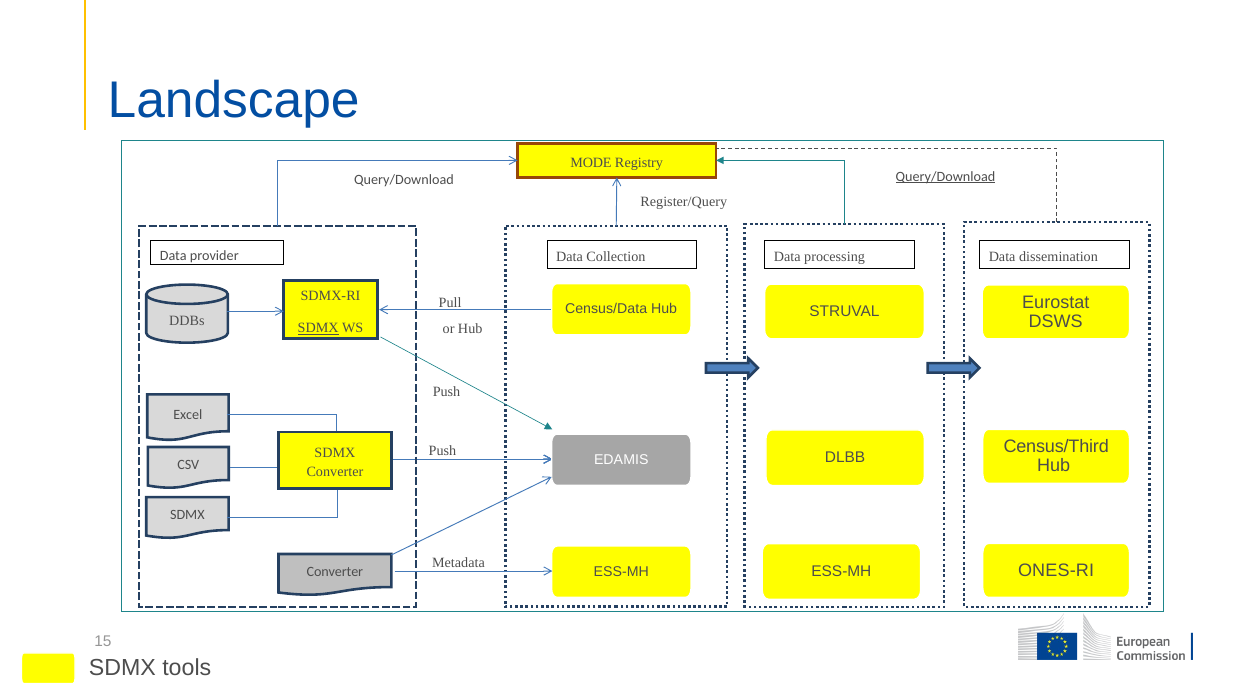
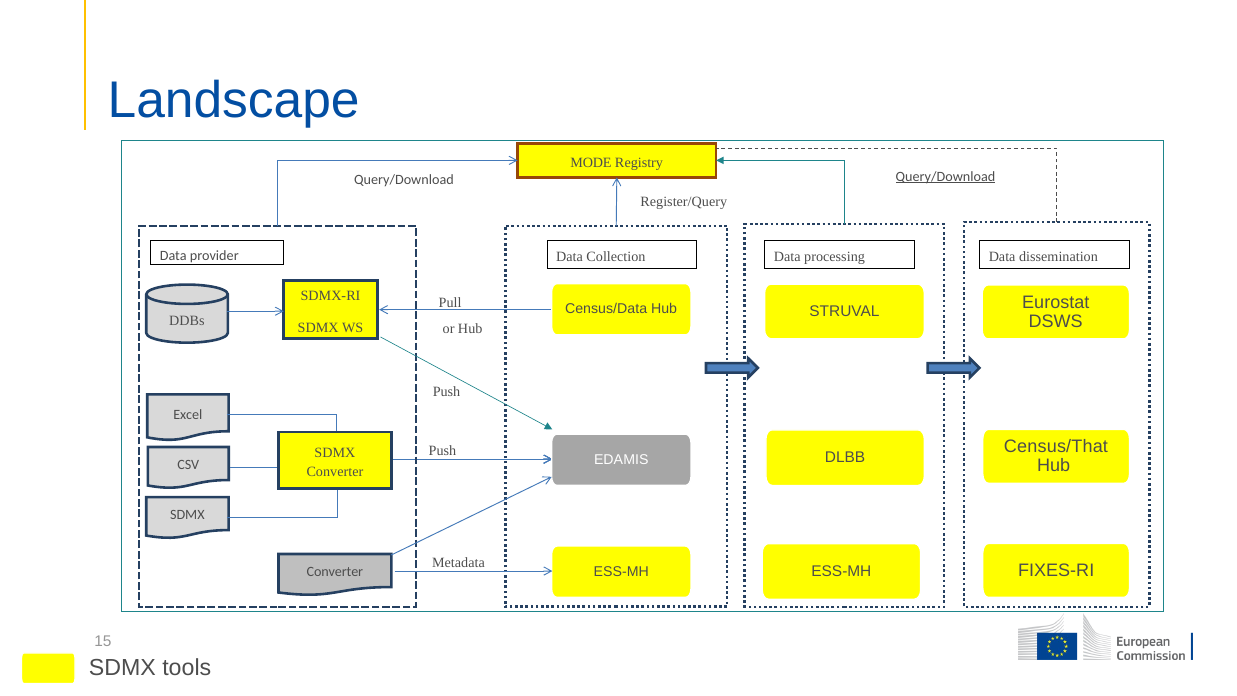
SDMX underline: present -> none (318, 328)
Census/Third: Census/Third -> Census/That (1056, 446)
ONES-RI: ONES-RI -> FIXES-RI (1056, 570)
